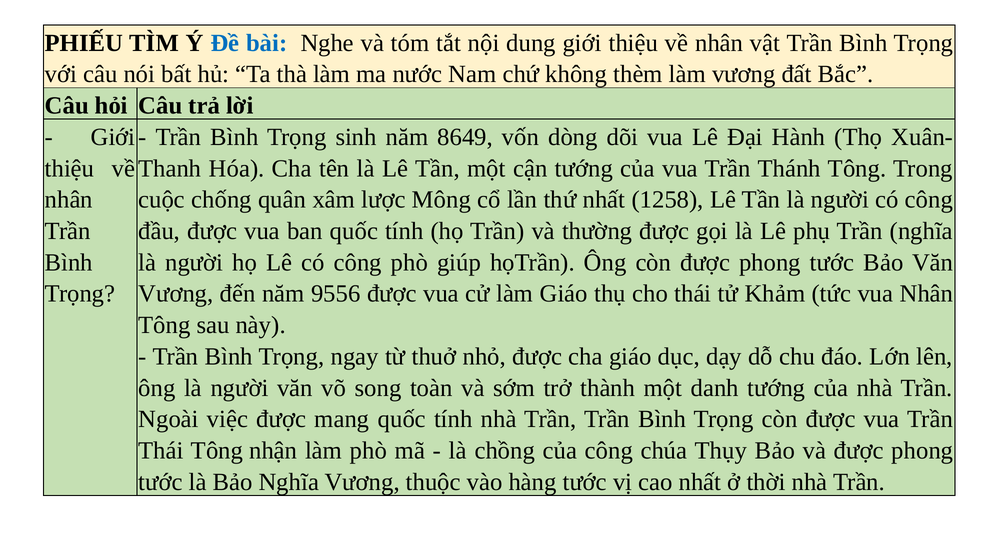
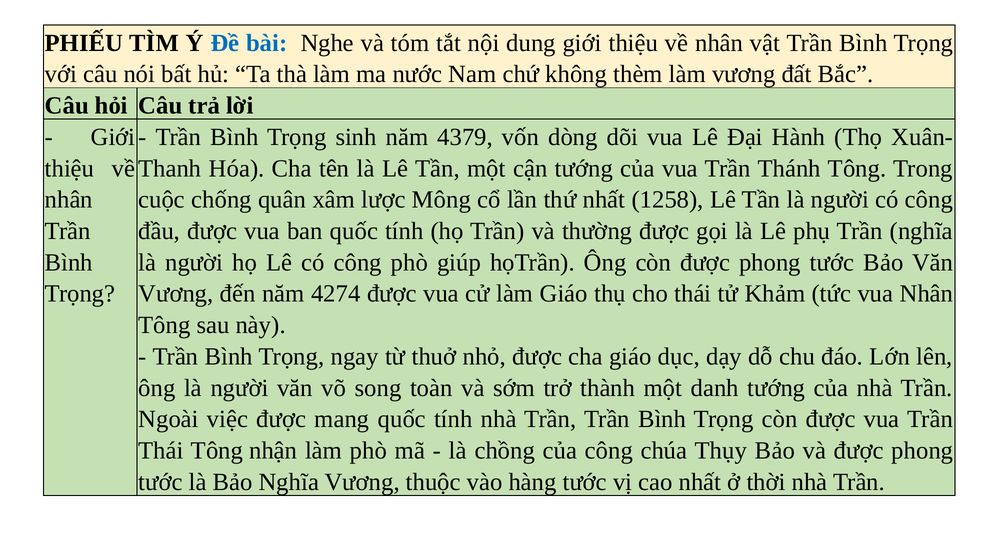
8649: 8649 -> 4379 (465, 137)
9556: 9556 -> 4274 (336, 294)
